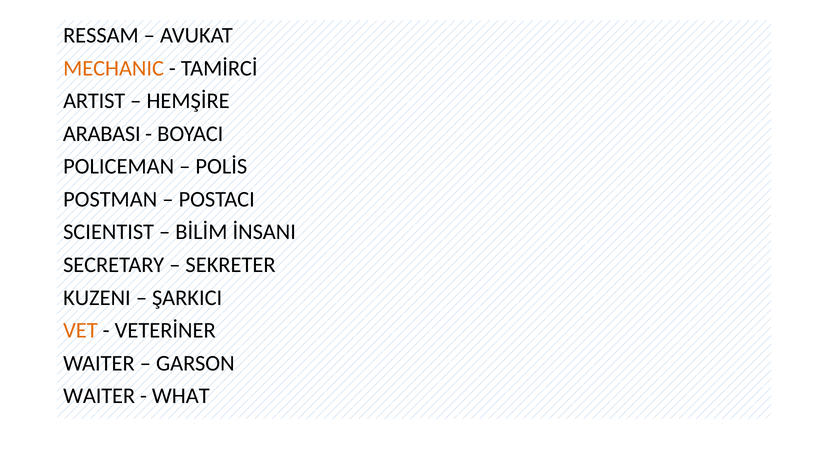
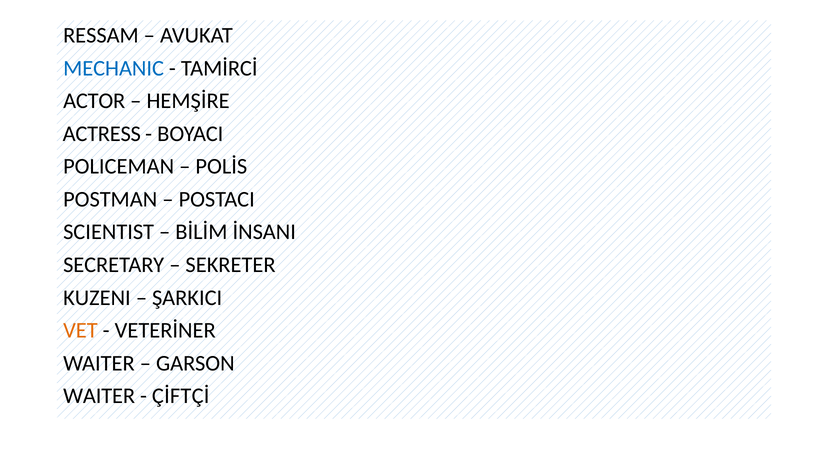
MECHANIC colour: orange -> blue (114, 68)
ARTIST: ARTIST -> ACTOR (94, 101)
ARABASI: ARABASI -> ACTRESS (102, 134)
WHAT: WHAT -> ÇİFTÇİ (181, 397)
